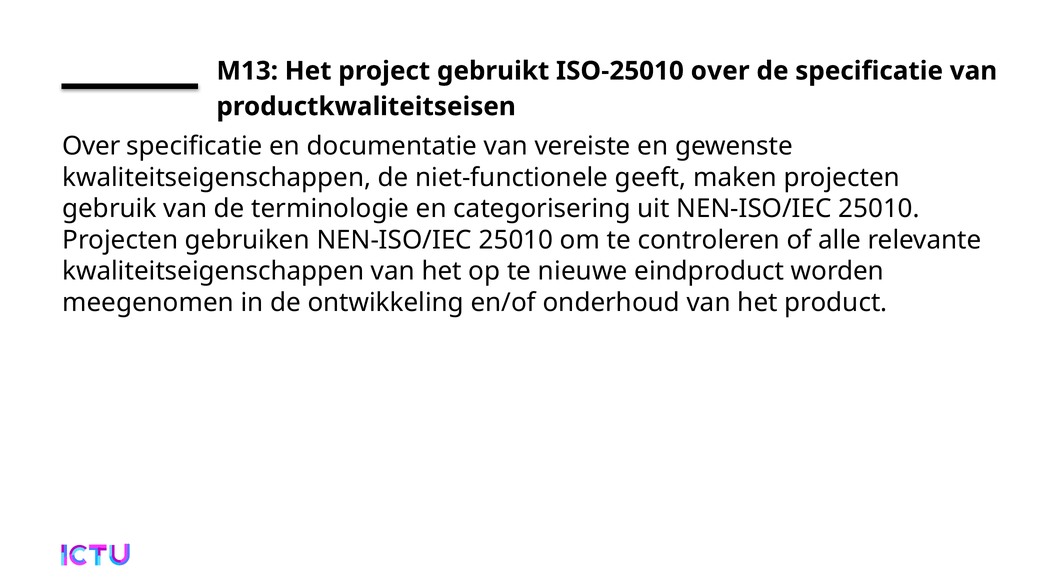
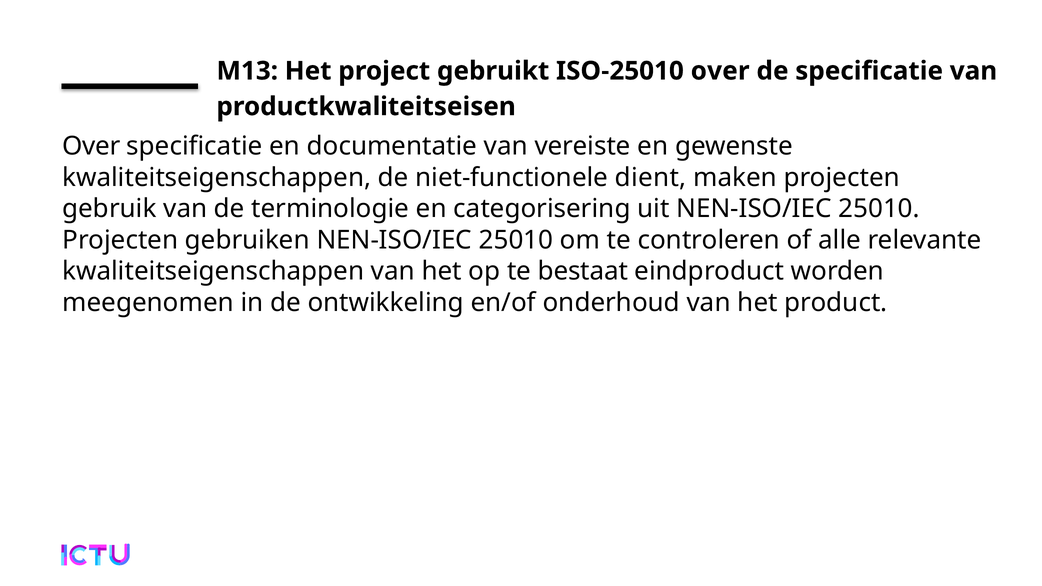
geeft: geeft -> dient (651, 178)
nieuwe: nieuwe -> bestaat (583, 271)
